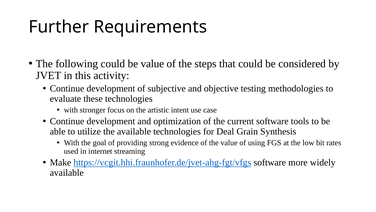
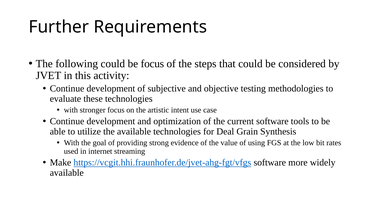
be value: value -> focus (152, 64)
